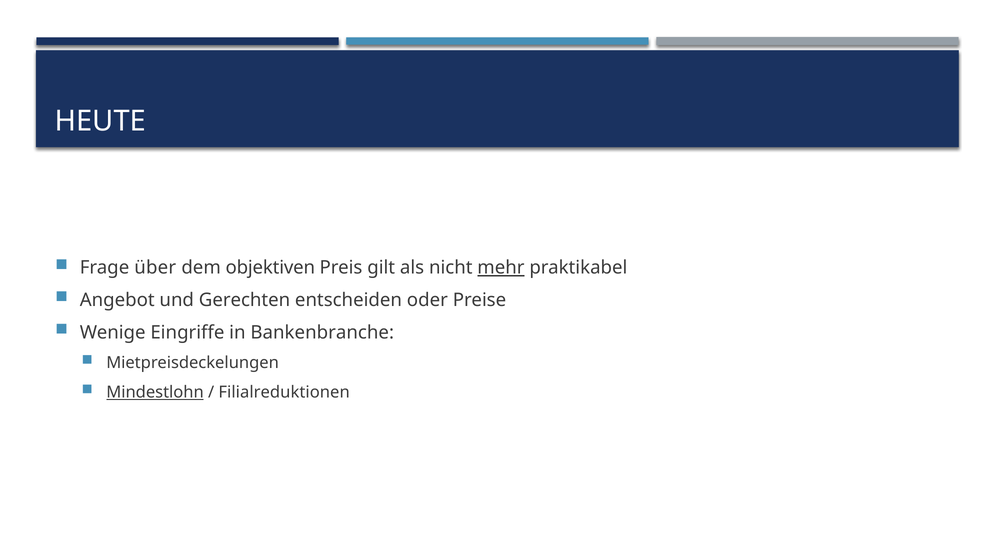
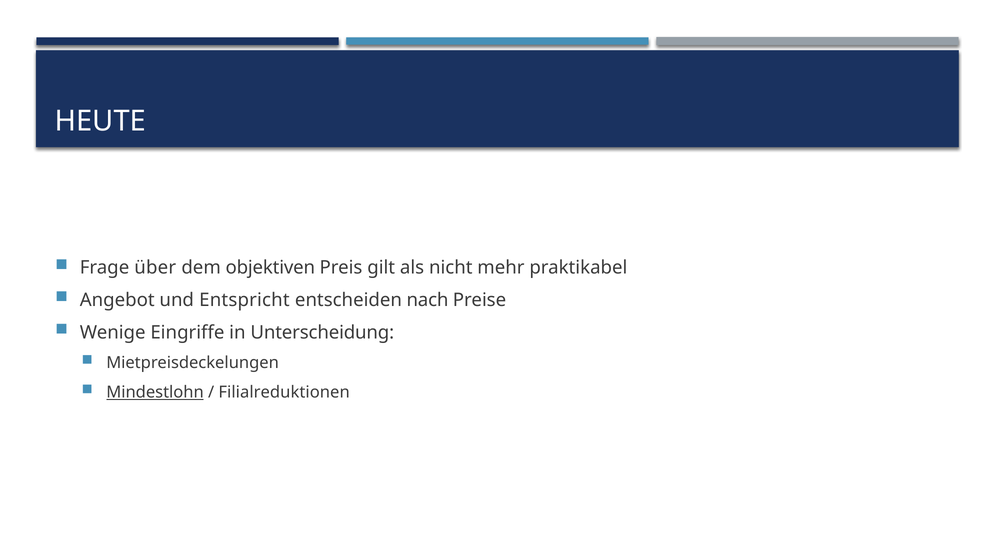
mehr underline: present -> none (501, 268)
Gerechten: Gerechten -> Entspricht (244, 300)
oder: oder -> nach (427, 300)
Bankenbranche: Bankenbranche -> Unterscheidung (322, 332)
